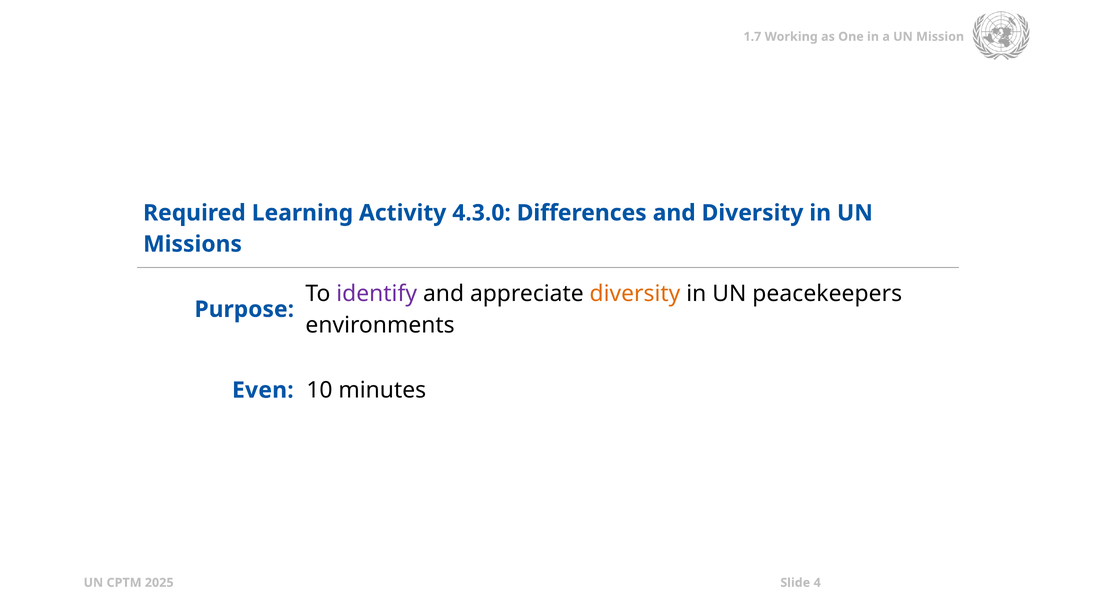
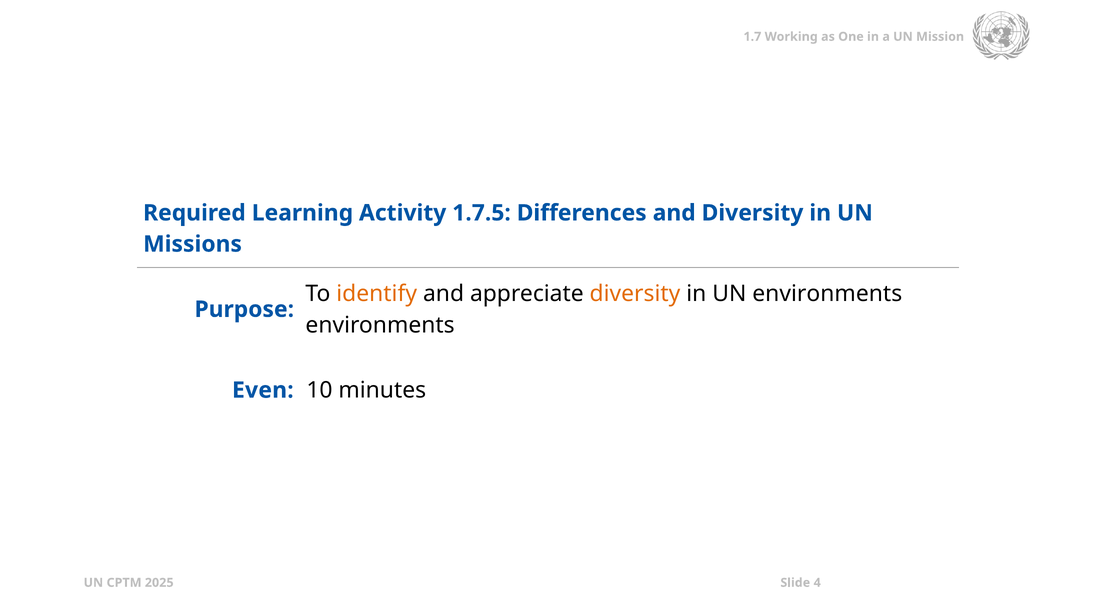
4.3.0: 4.3.0 -> 1.7.5 (482, 213)
identify colour: purple -> orange (377, 294)
UN peacekeepers: peacekeepers -> environments (827, 294)
